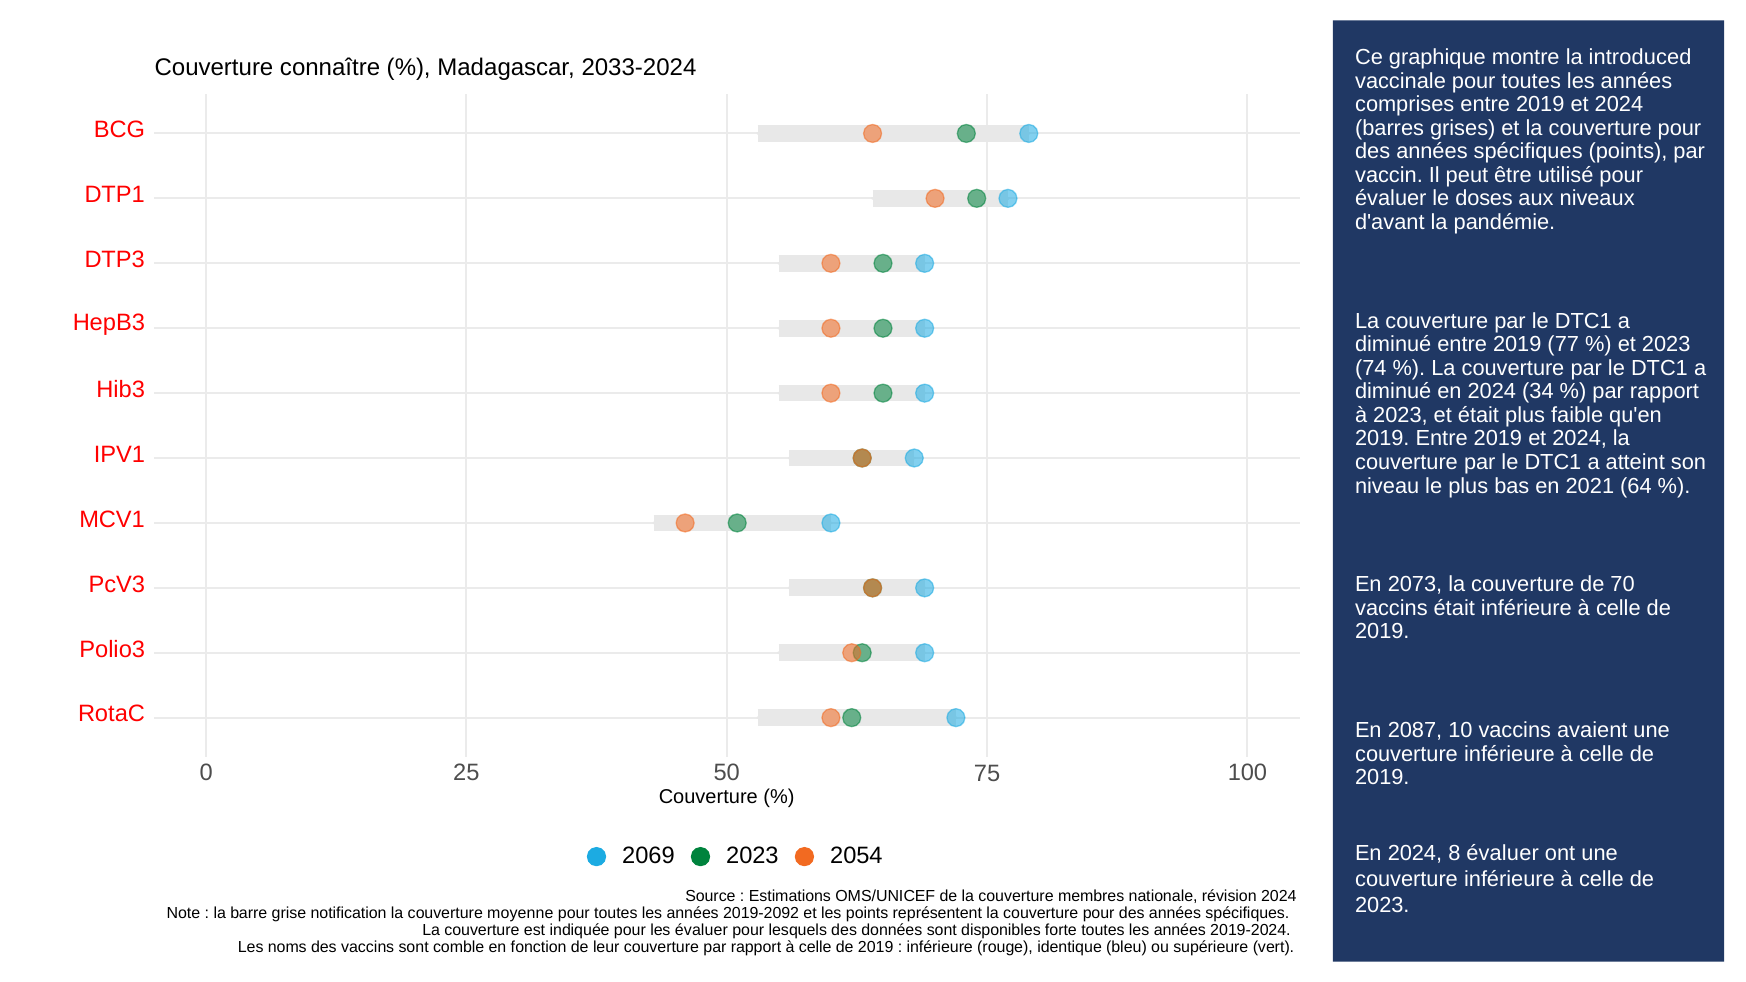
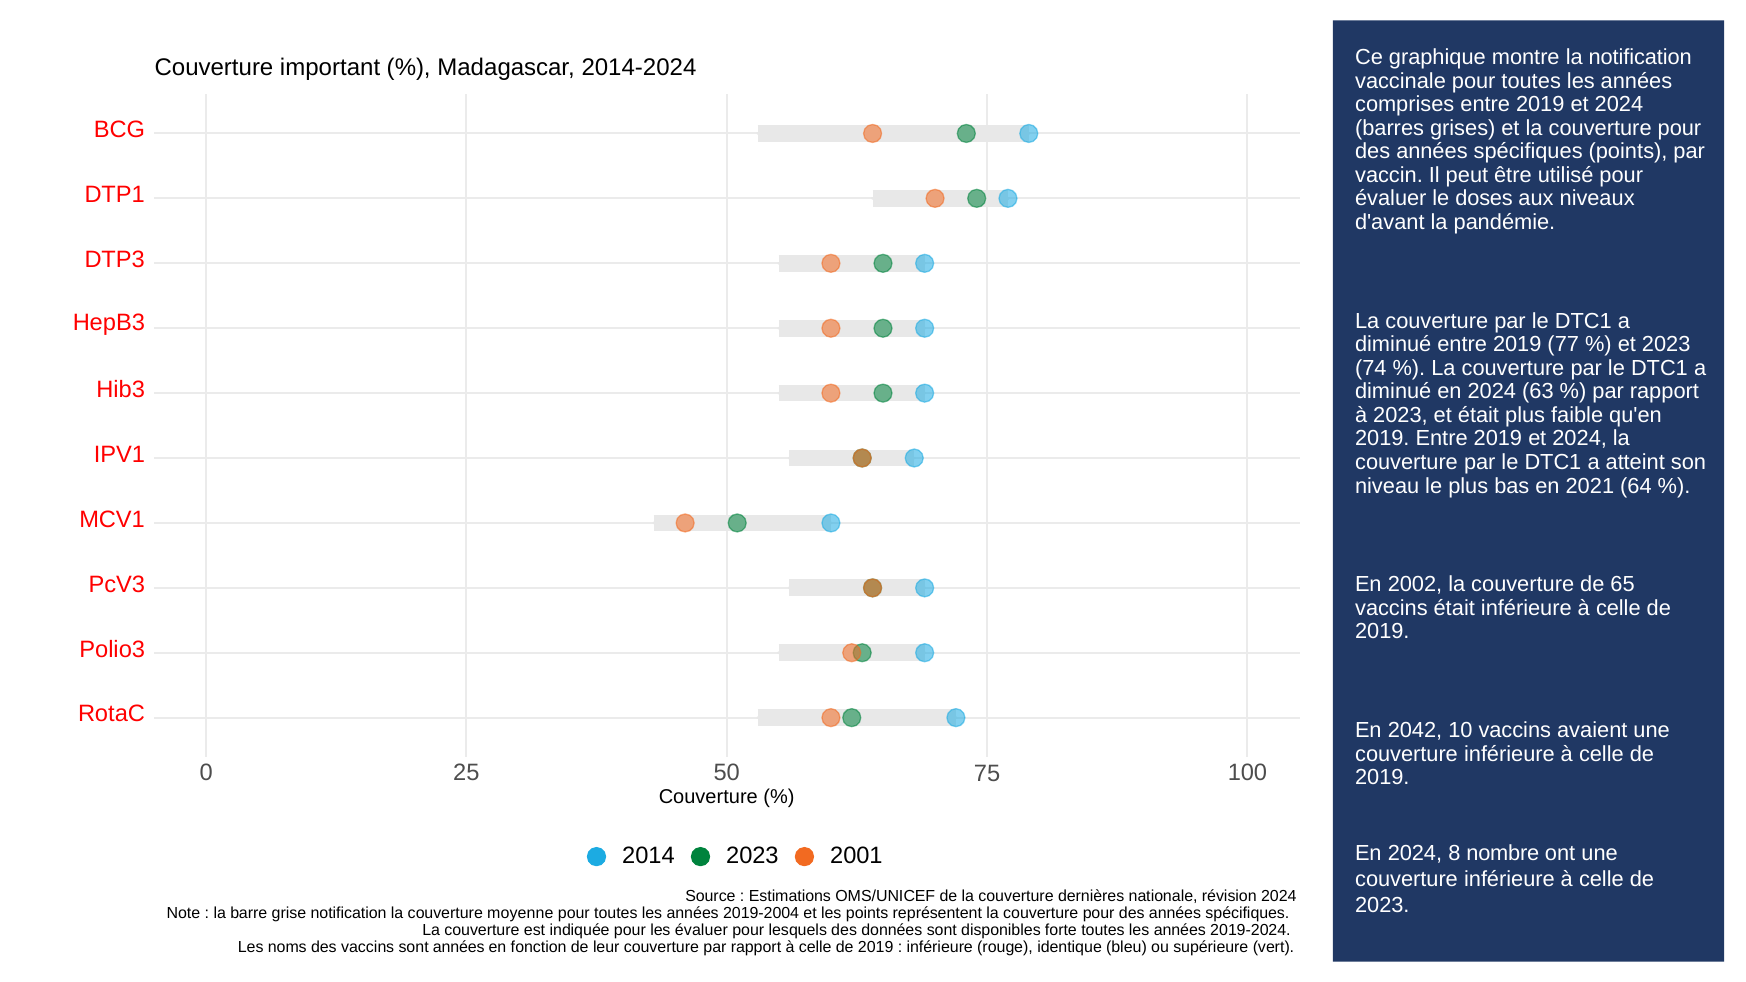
la introduced: introduced -> notification (1640, 57)
connaître: connaître -> important (330, 68)
2033-2024: 2033-2024 -> 2014-2024 (639, 68)
34: 34 -> 63 (1538, 392)
2073: 2073 -> 2002 (1415, 585)
70: 70 -> 65 (1622, 585)
2087: 2087 -> 2042 (1415, 730)
8 évaluer: évaluer -> nombre (1503, 853)
2069: 2069 -> 2014 (648, 856)
2054: 2054 -> 2001 (856, 856)
membres: membres -> dernières (1091, 896)
2019-2092: 2019-2092 -> 2019-2004 (761, 913)
sont comble: comble -> années (459, 948)
